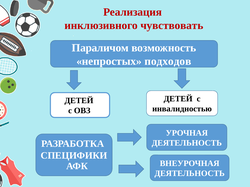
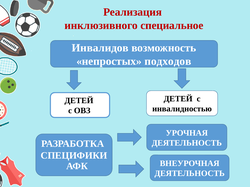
чувствовать: чувствовать -> специальное (172, 26)
Параличом: Параличом -> Инвалидов (100, 48)
